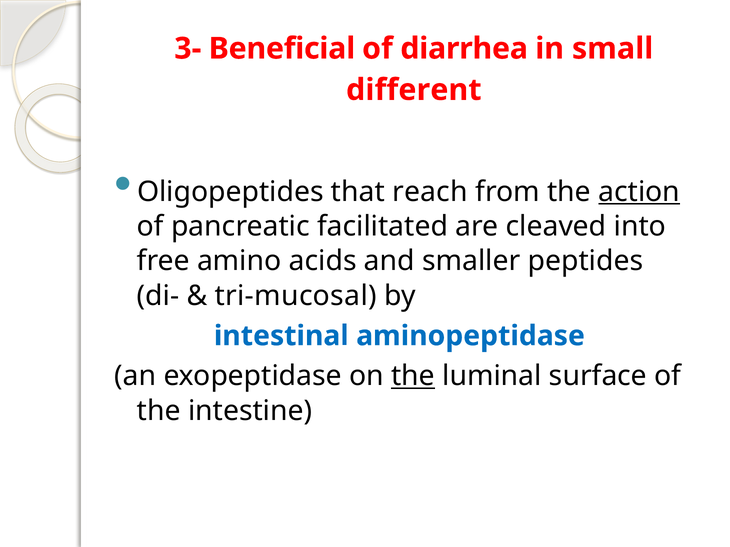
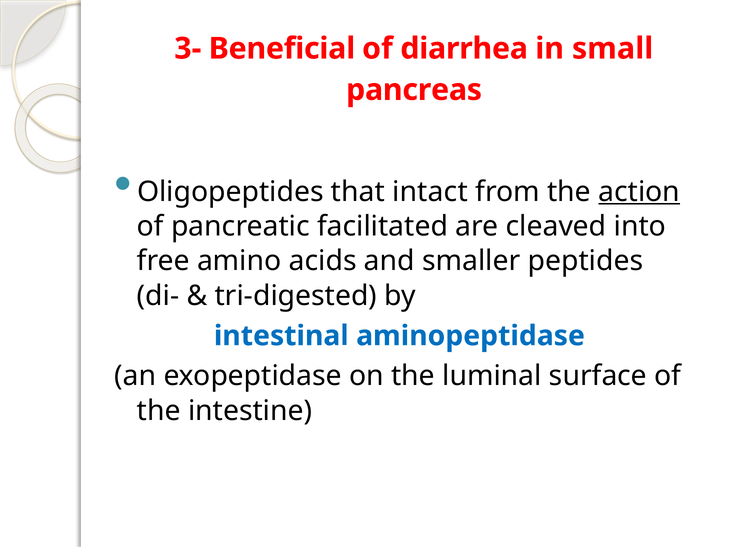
different: different -> pancreas (414, 90)
reach: reach -> intact (430, 192)
tri-mucosal: tri-mucosal -> tri-digested (296, 296)
the underline: present -> none (413, 376)
